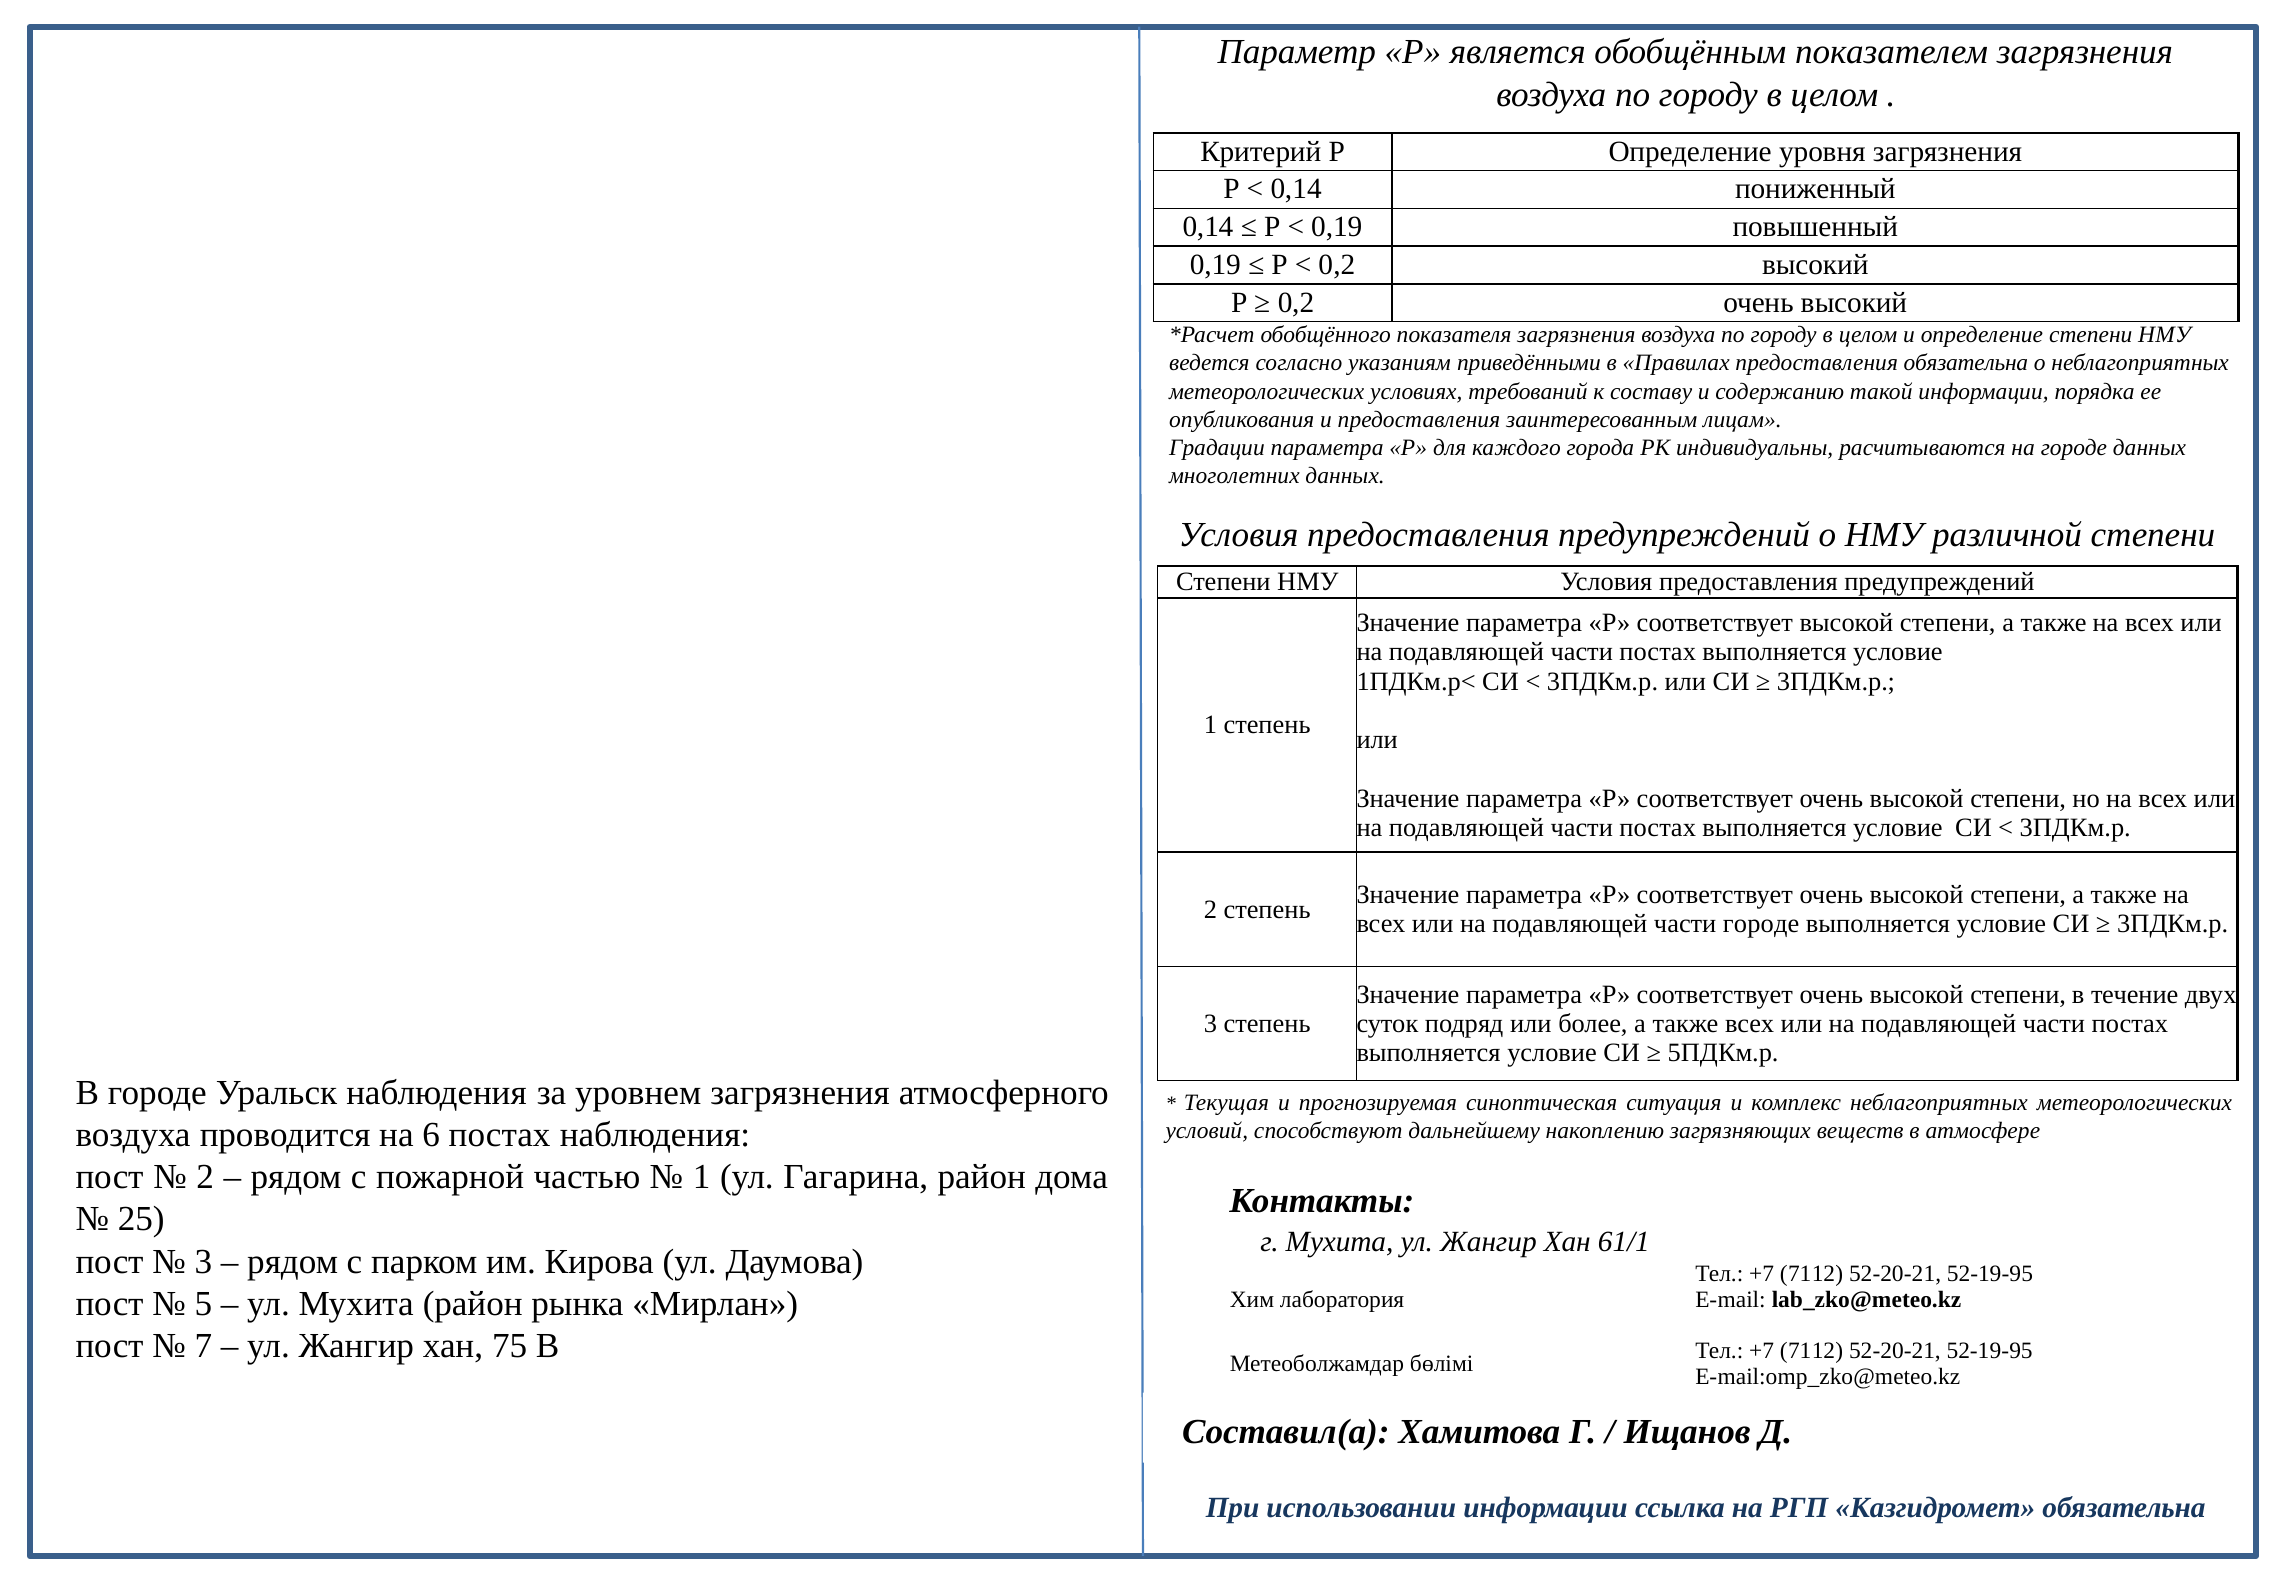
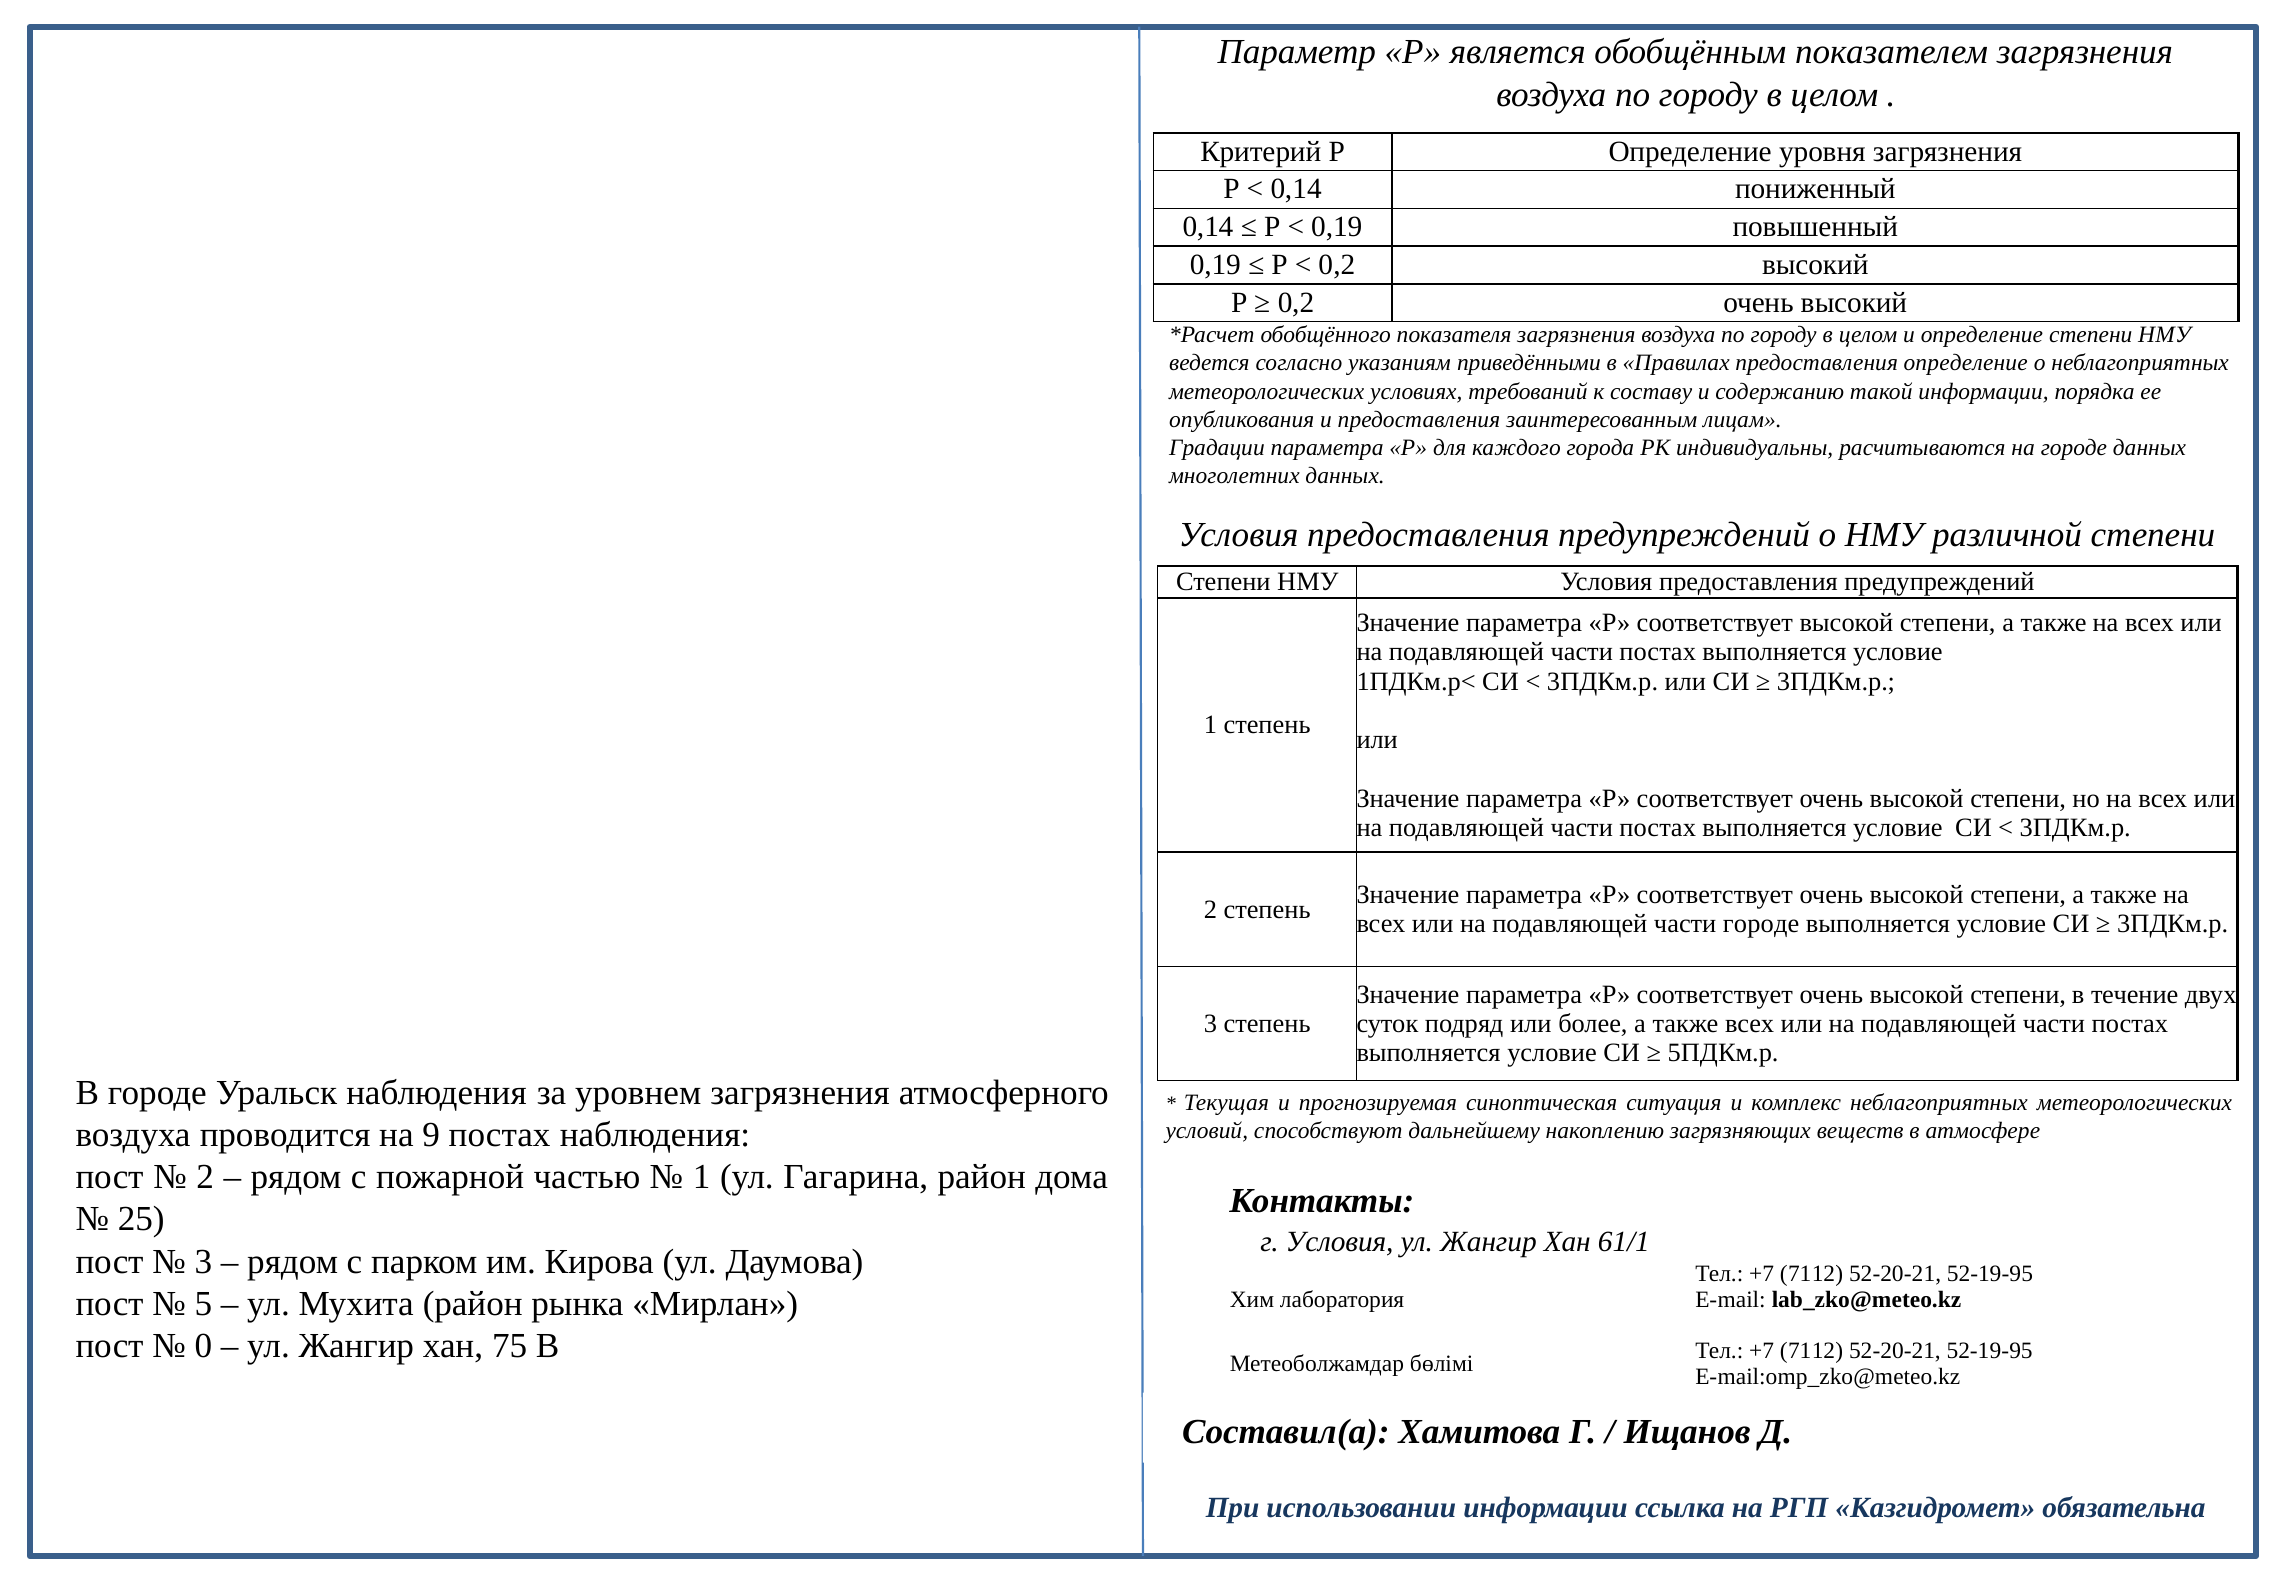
предоставления обязательна: обязательна -> определение (1966, 363)
6: 6 -> 9 (431, 1135)
г Мухита: Мухита -> Условия (1340, 1241)
7: 7 -> 0 (203, 1346)
